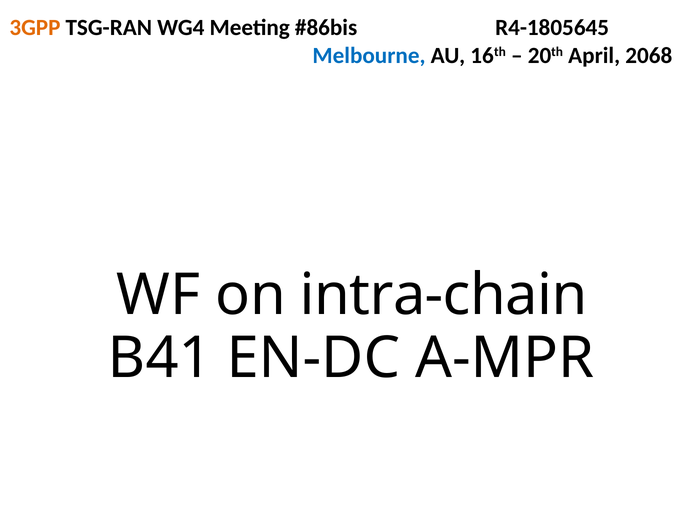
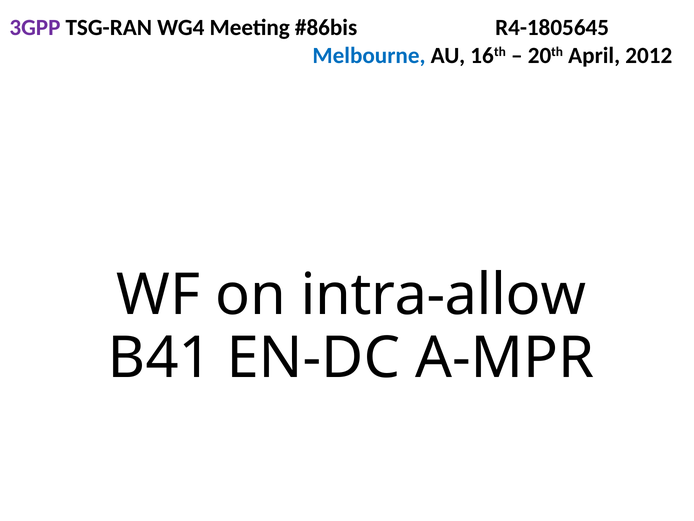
3GPP colour: orange -> purple (35, 28)
2068: 2068 -> 2012 (649, 55)
intra-chain: intra-chain -> intra-allow (444, 295)
